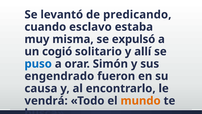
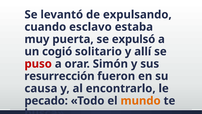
predicando: predicando -> expulsando (137, 15)
misma: misma -> puerta (73, 39)
puso colour: blue -> red (38, 64)
engendrado: engendrado -> resurrección (59, 76)
vendrá: vendrá -> pecado (46, 100)
